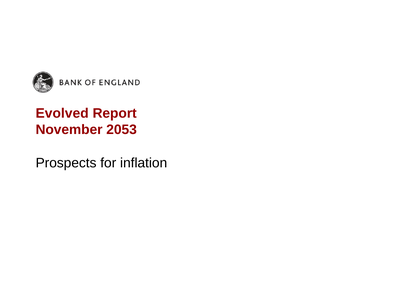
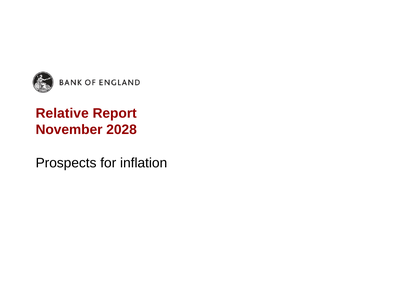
Evolved: Evolved -> Relative (62, 113)
2053: 2053 -> 2028 (122, 130)
